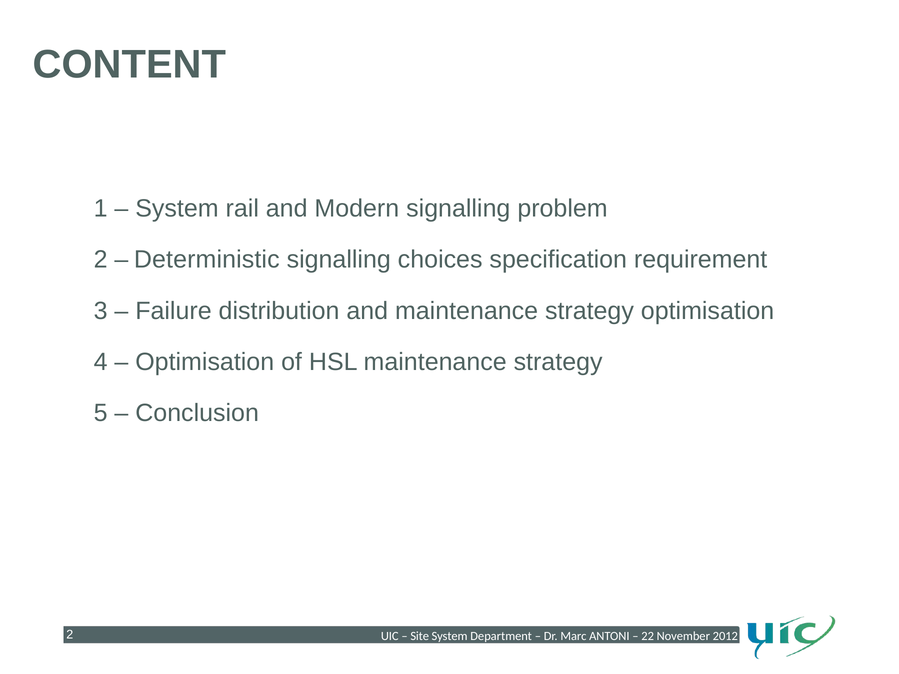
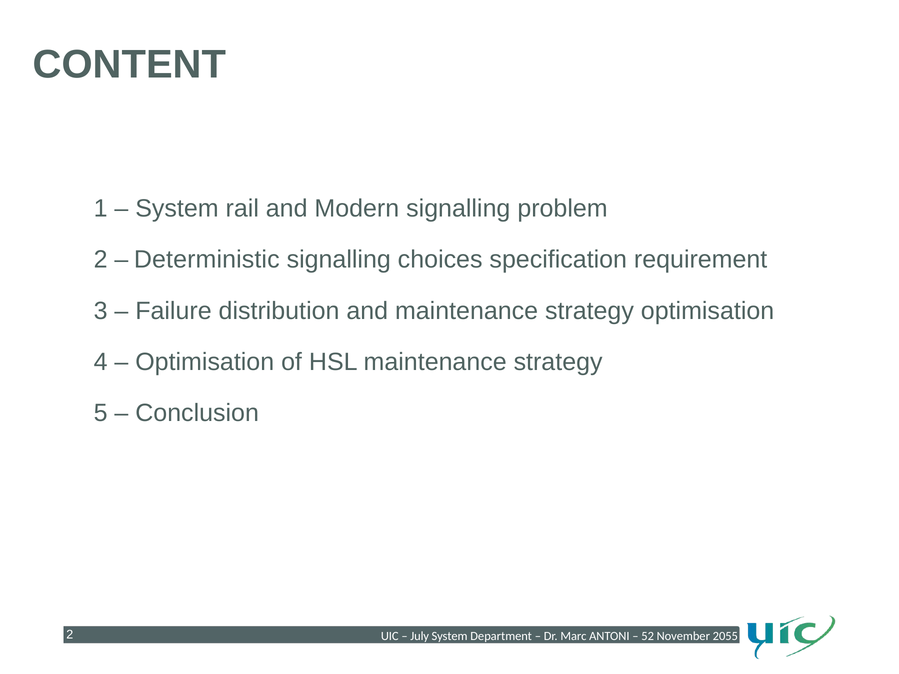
Site: Site -> July (420, 636)
22: 22 -> 52 (648, 636)
2012: 2012 -> 2055 (725, 636)
